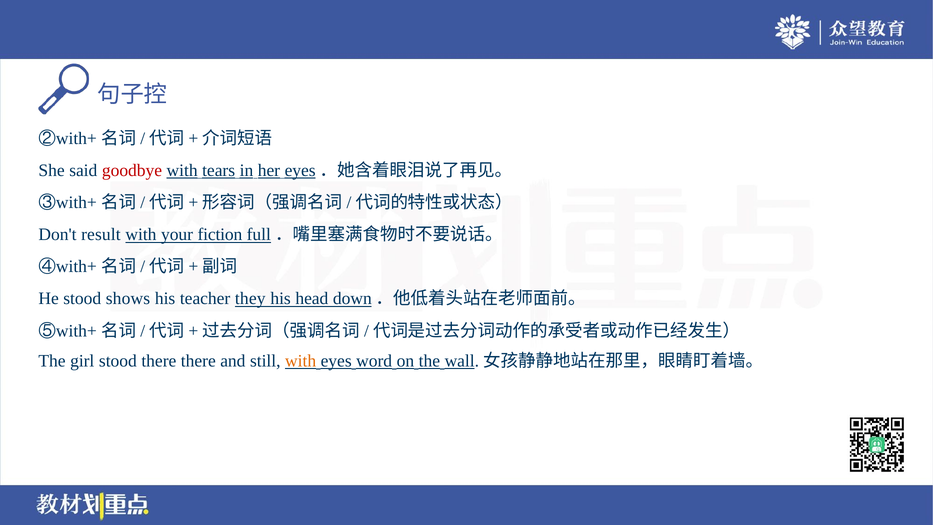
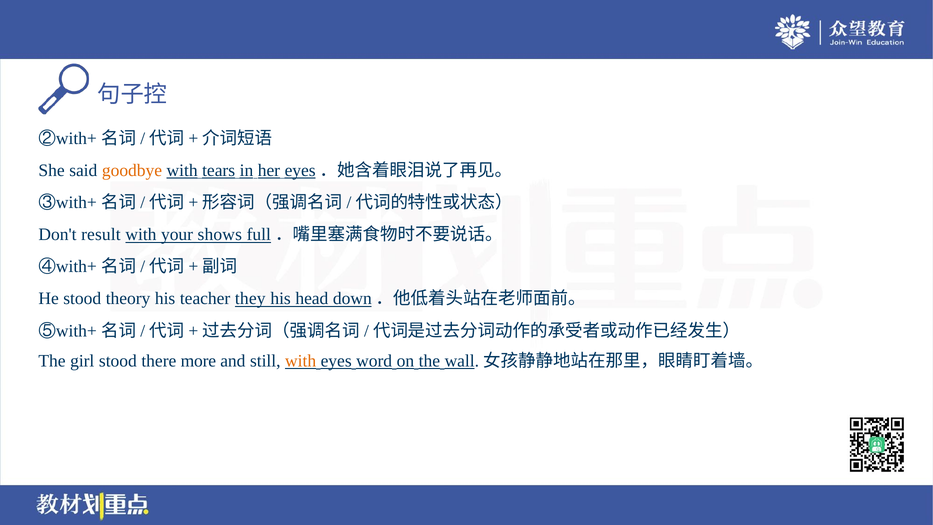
goodbye colour: red -> orange (132, 170)
fiction: fiction -> shows (220, 234)
shows: shows -> theory (128, 299)
there there: there -> more (198, 361)
